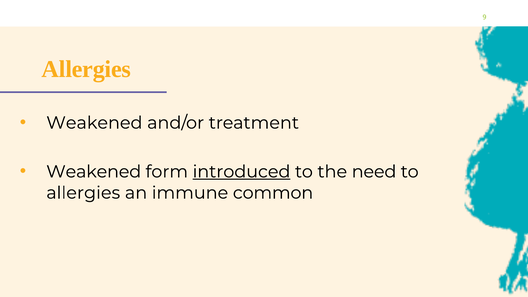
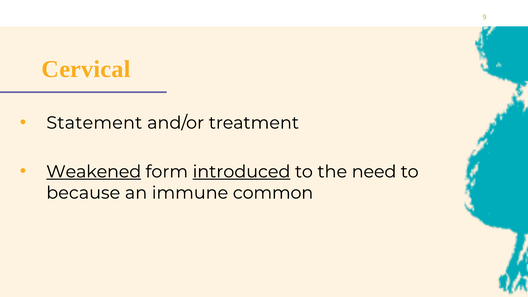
Allergies: Allergies -> Cervical (86, 69)
Weakened: Weakened -> Statement (94, 123)
Weakened underline: none -> present (94, 172)
allergies: allergies -> because (83, 193)
